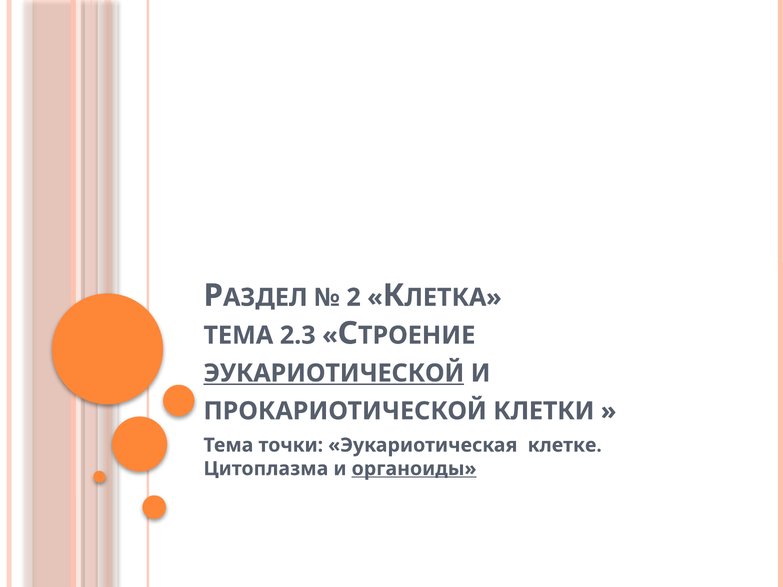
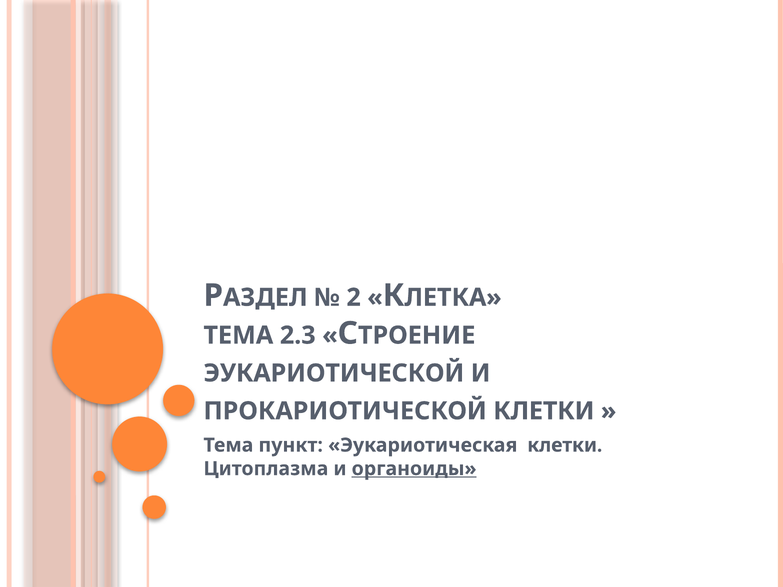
ЭУКАРИОТИЧЕСКОЙ underline: present -> none (334, 373)
точки: точки -> пункт (291, 445)
Эукариотическая клетке: клетке -> клетки (565, 445)
